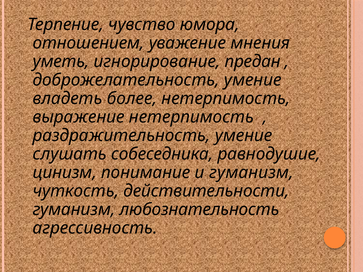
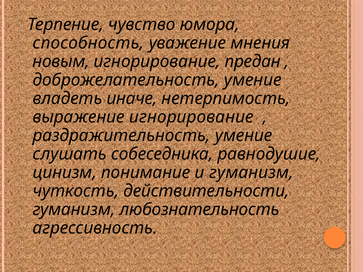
отношением: отношением -> способность (88, 43)
уметь: уметь -> новым (61, 62)
более: более -> иначе (132, 99)
выражение нетерпимость: нетерпимость -> игнорирование (191, 117)
